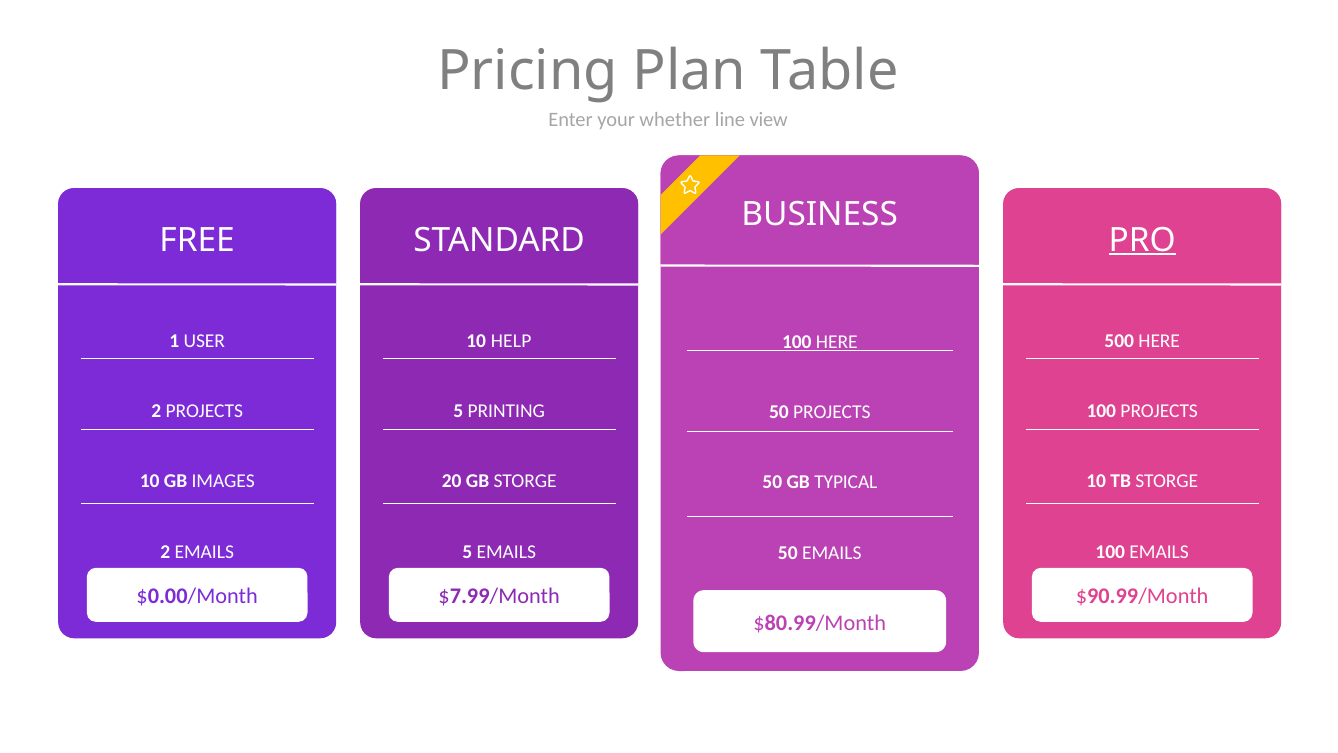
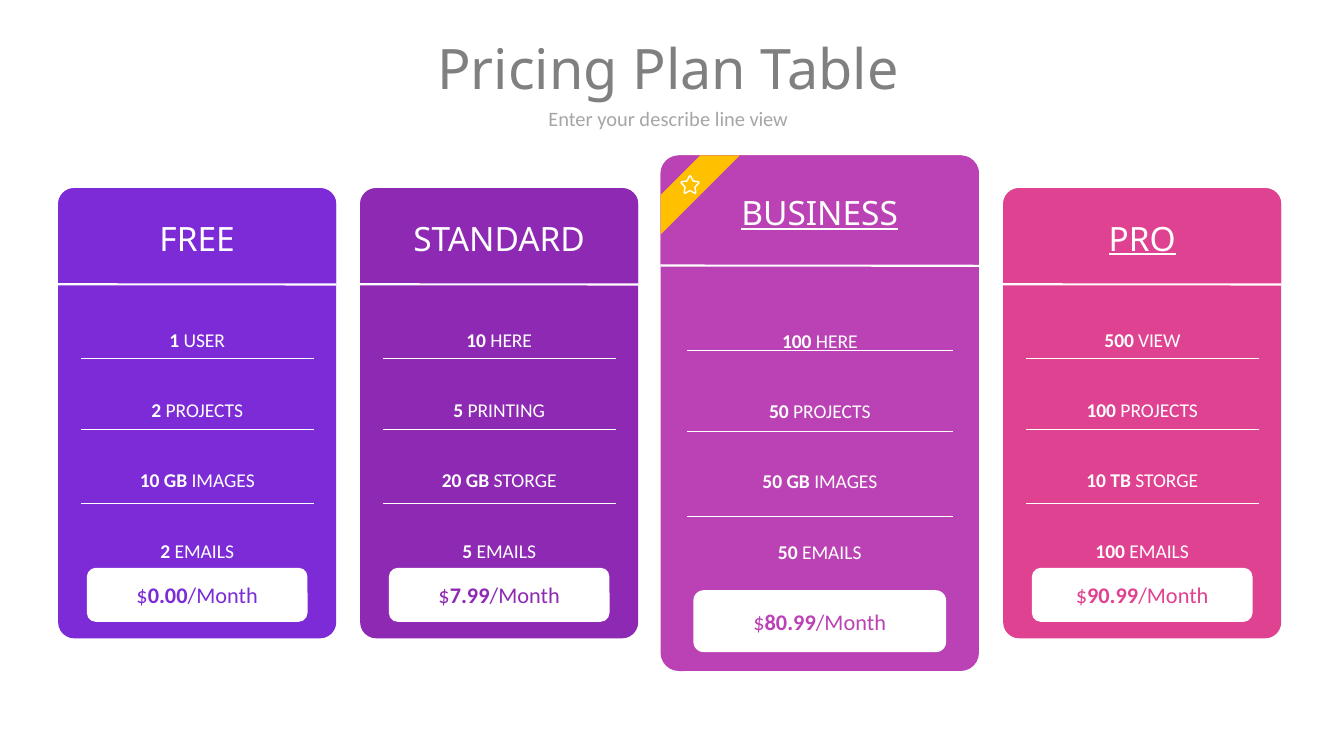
whether: whether -> describe (675, 119)
BUSINESS underline: none -> present (820, 214)
10 HELP: HELP -> HERE (511, 340)
500 HERE: HERE -> VIEW (1159, 340)
50 GB TYPICAL: TYPICAL -> IMAGES (846, 482)
